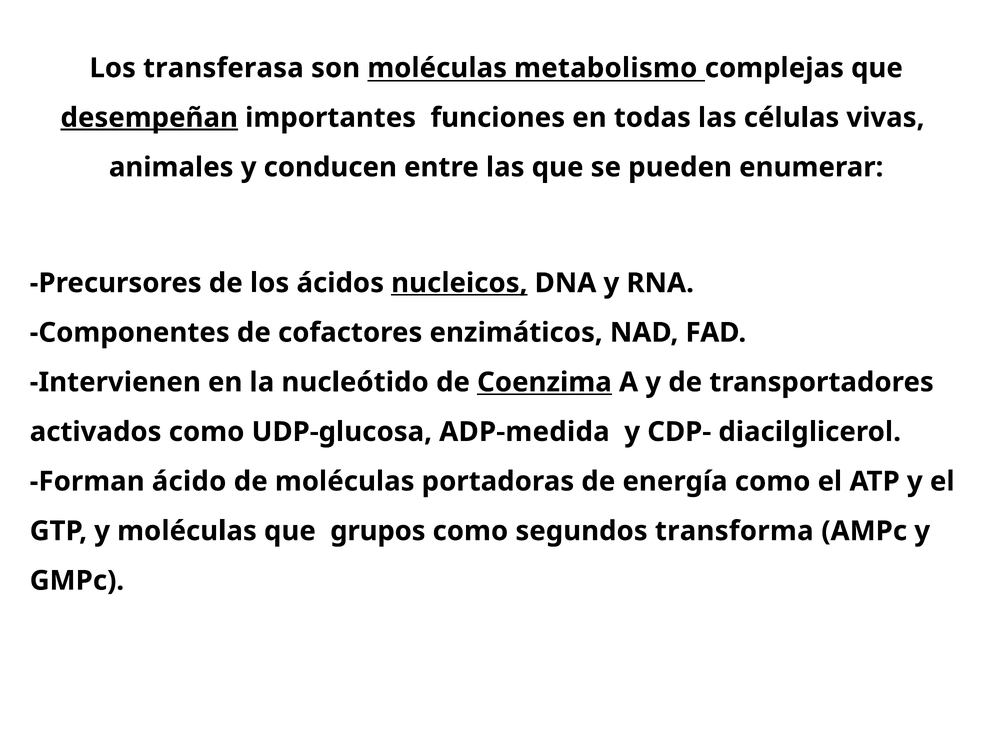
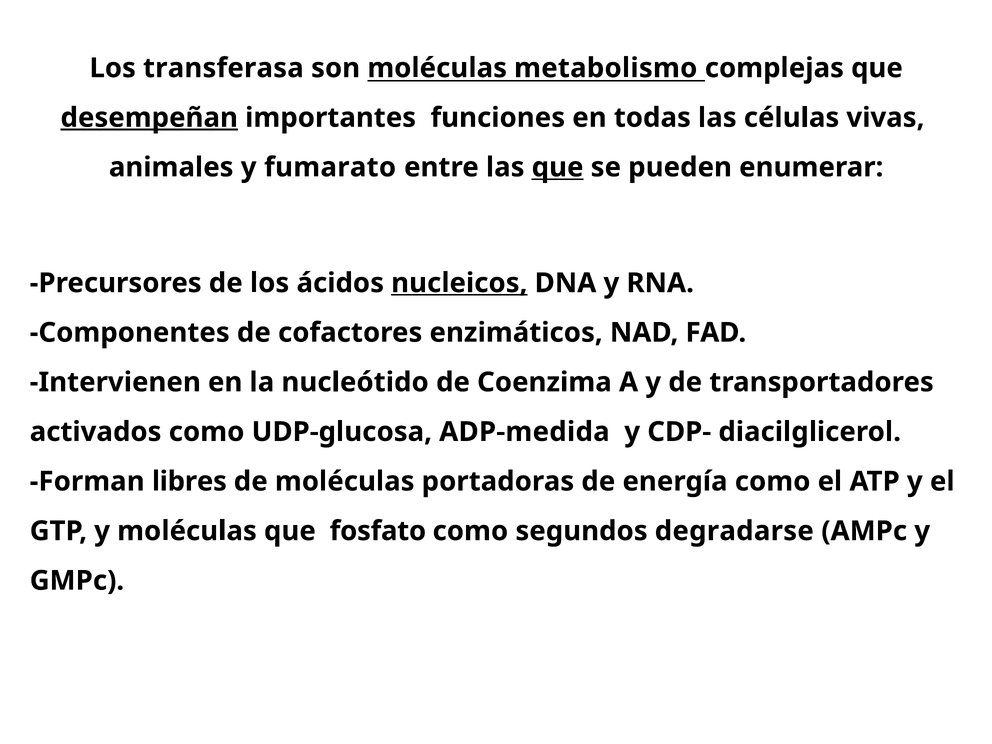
conducen: conducen -> fumarato (330, 167)
que underline: none -> present (558, 167)
Coenzima underline: present -> none (544, 382)
ácido: ácido -> libres (189, 481)
grupos: grupos -> fosfato (378, 531)
transforma: transforma -> degradarse (734, 531)
